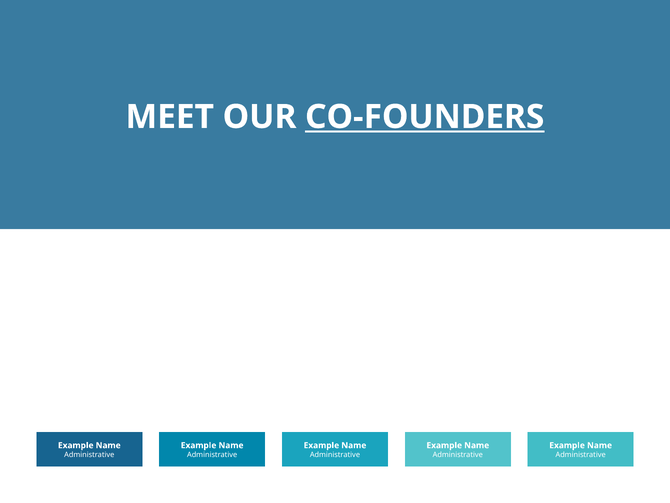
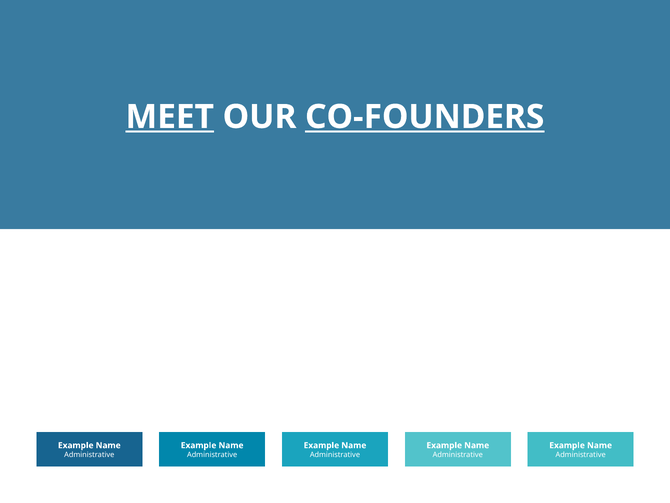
MEET underline: none -> present (170, 117)
